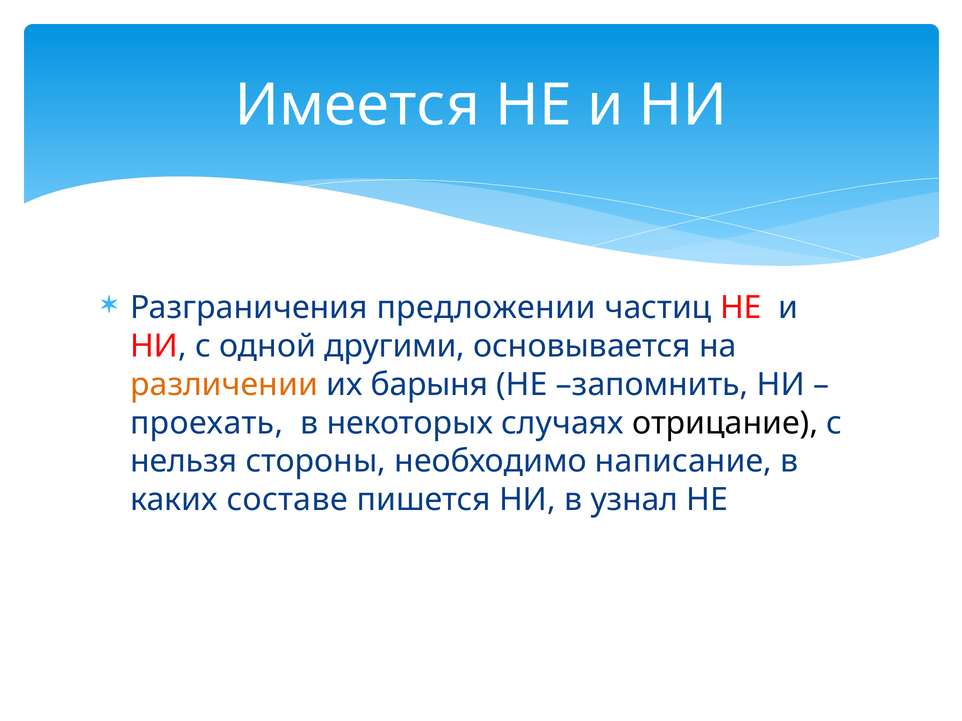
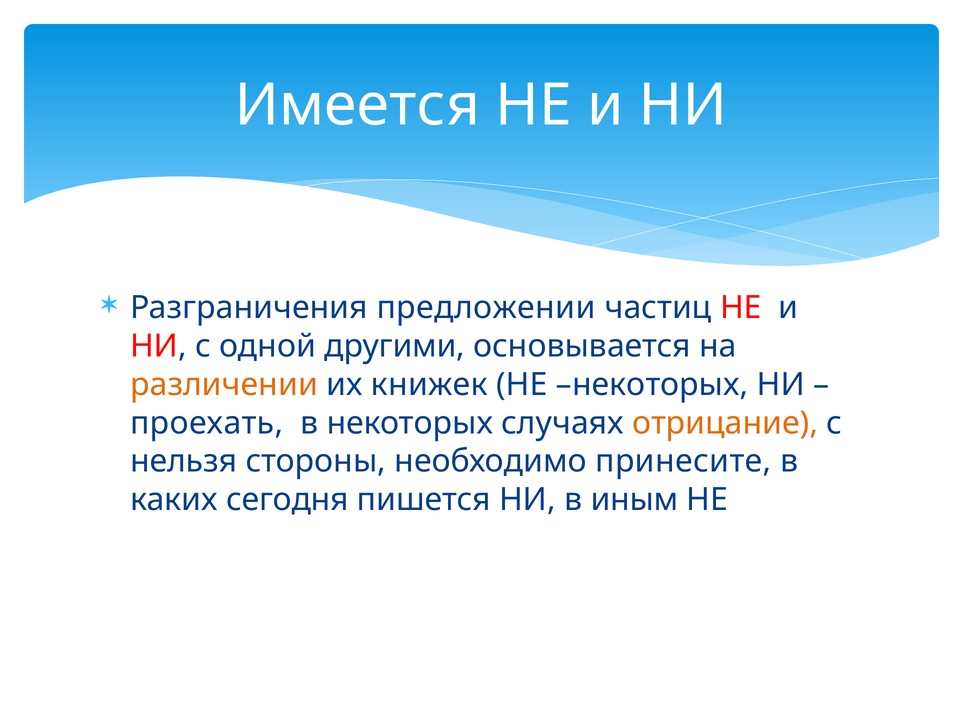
барыня: барыня -> книжек (429, 385)
НЕ запомнить: запомнить -> некоторых (652, 385)
отрицание colour: black -> orange (725, 423)
написание: написание -> принесите (683, 462)
составе: составе -> сегодня (287, 500)
узнал: узнал -> иным (634, 500)
